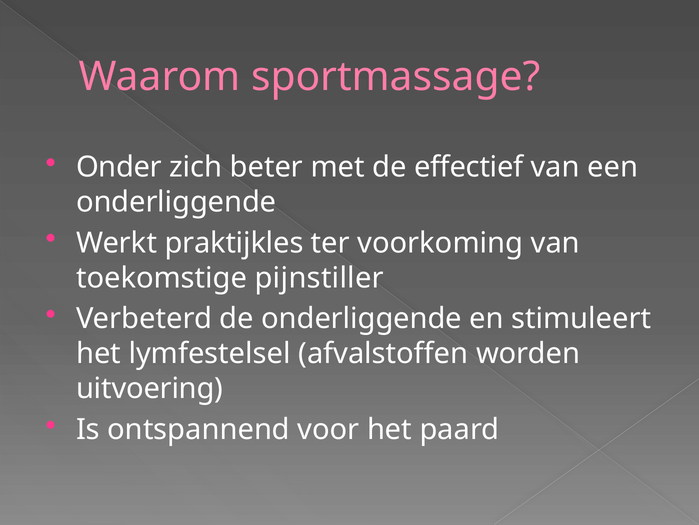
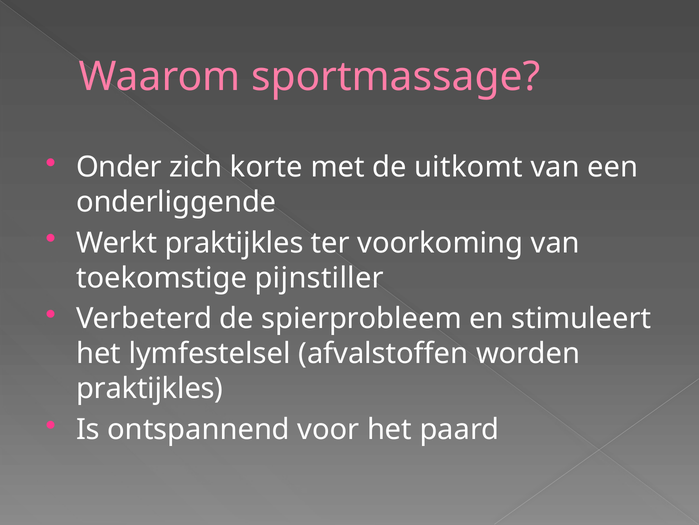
beter: beter -> korte (266, 167)
effectief: effectief -> uitkomt (468, 167)
de onderliggende: onderliggende -> spierprobleem (362, 318)
uitvoering: uitvoering -> praktijkles (150, 388)
